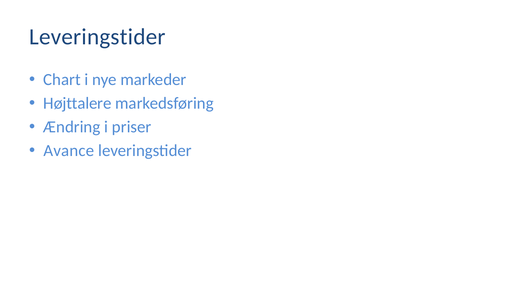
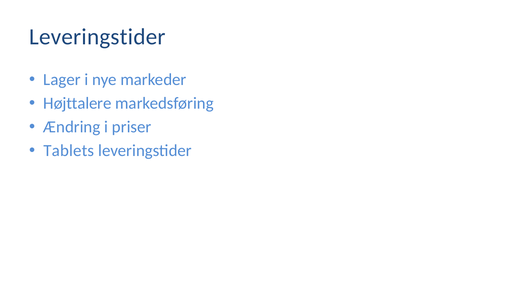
Chart: Chart -> Lager (62, 80)
Avance: Avance -> Tablets (69, 150)
